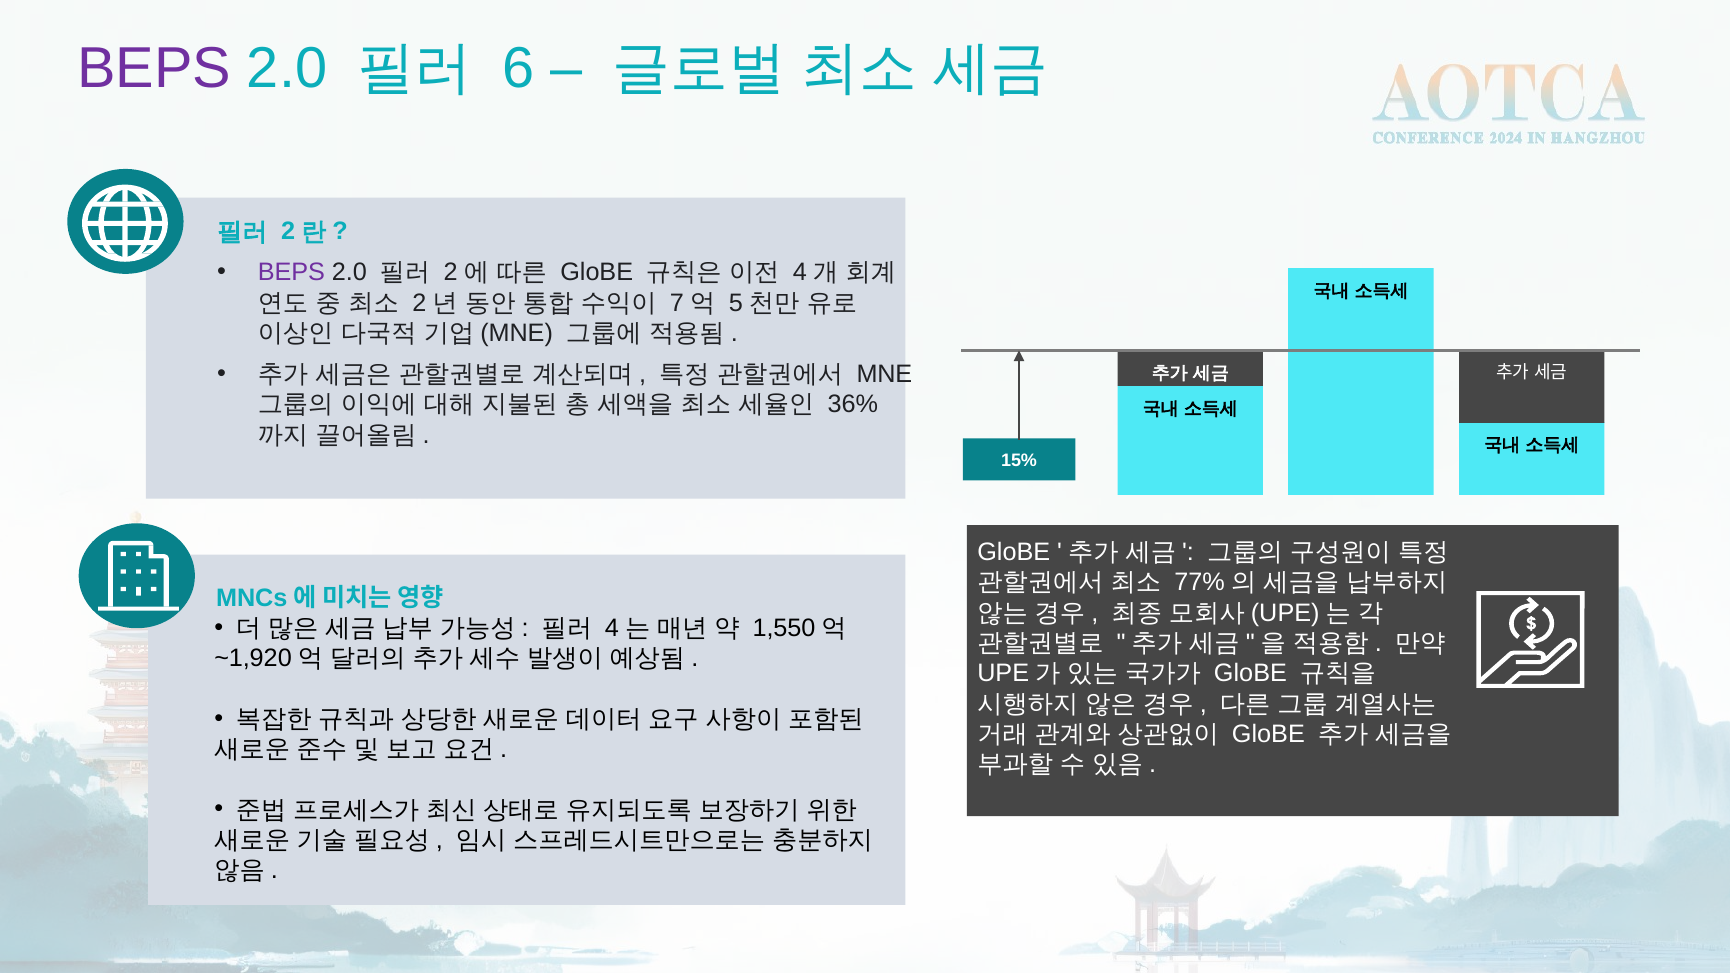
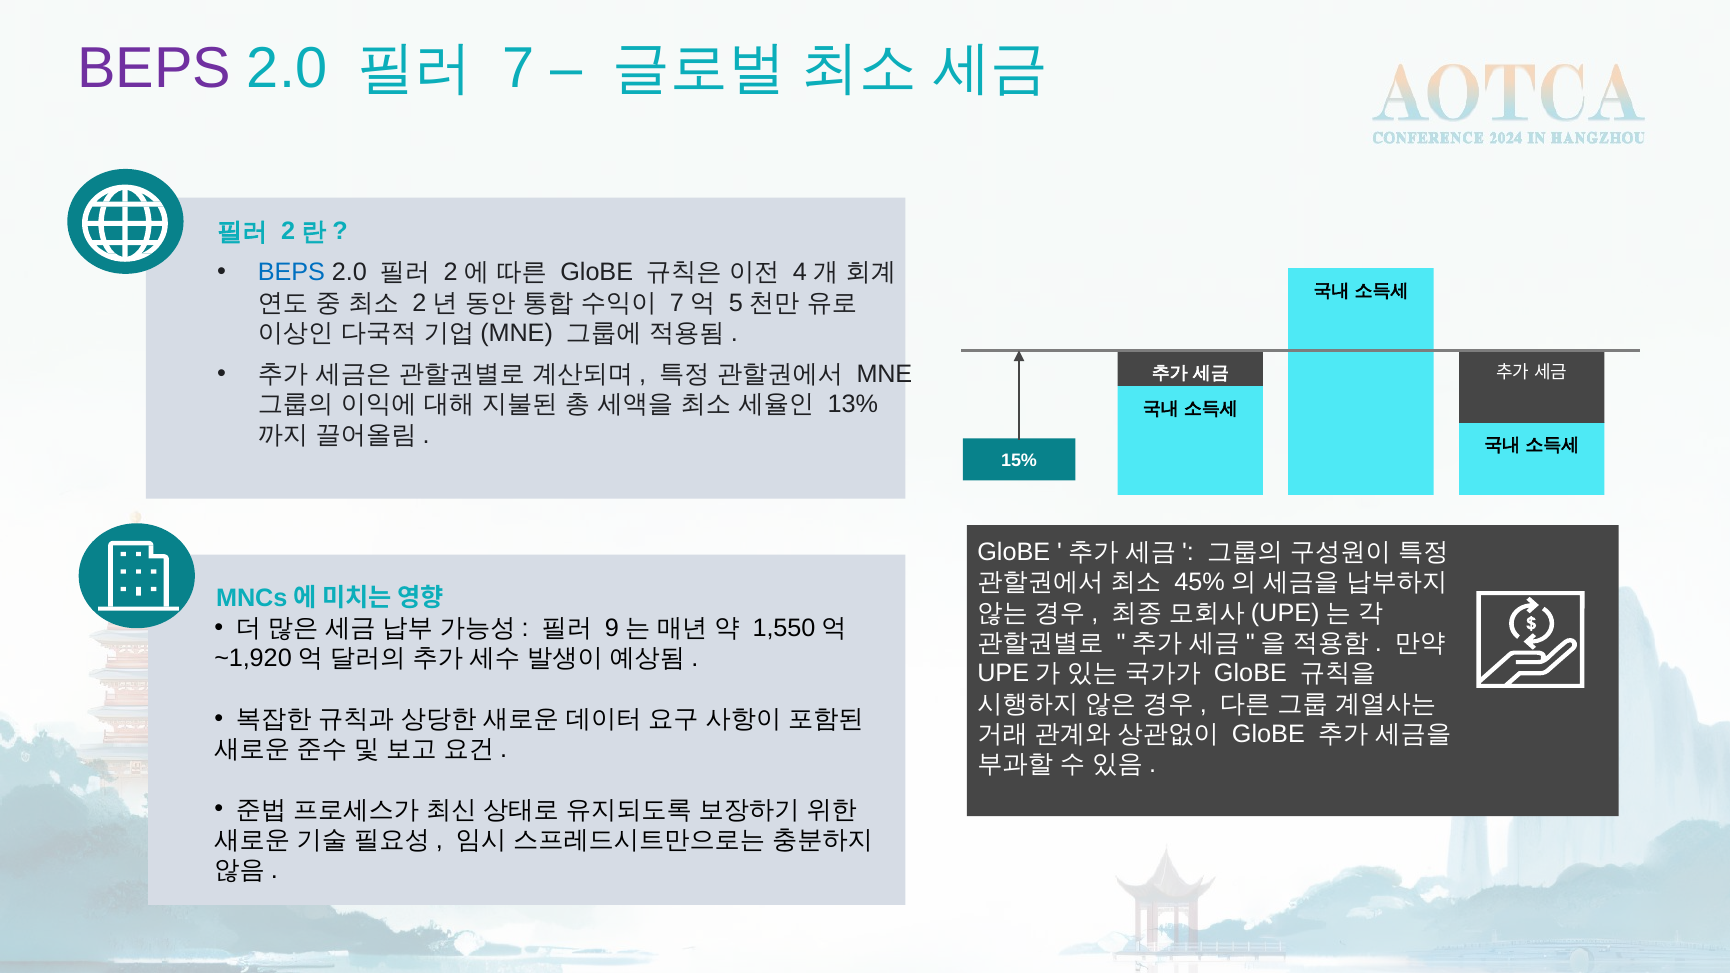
6: 6 -> 7 (519, 68)
BEPS colour: purple -> blue (291, 273)
36%: 36% -> 13% (853, 405)
77%: 77% -> 45% (1200, 583)
4: 4 -> 9 (612, 628)
